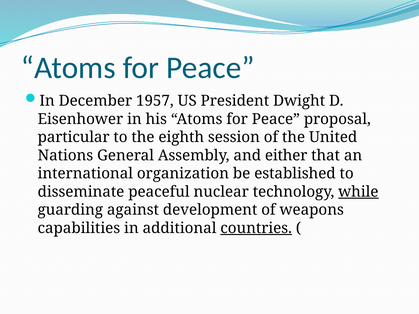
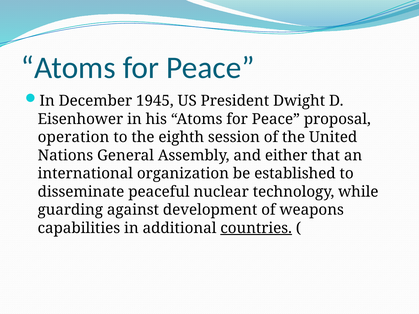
1957: 1957 -> 1945 (155, 101)
particular: particular -> operation (74, 137)
while underline: present -> none (358, 192)
